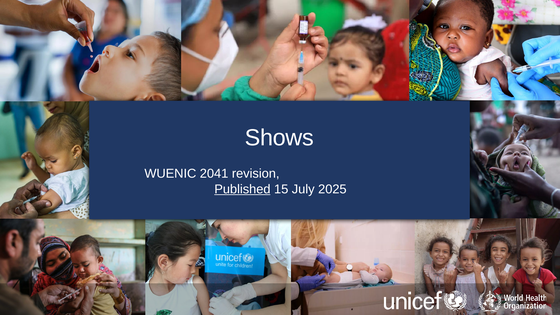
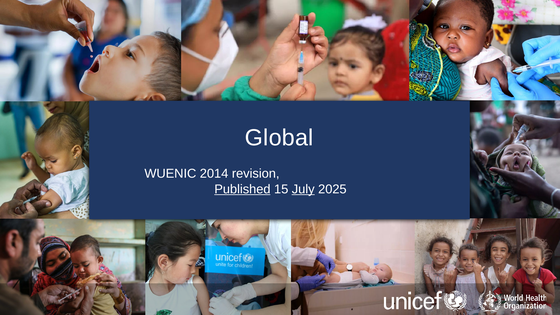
Shows: Shows -> Global (279, 138)
2041: 2041 -> 2014 (214, 174)
July underline: none -> present (303, 189)
